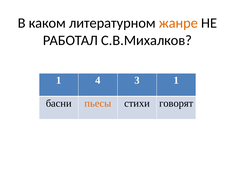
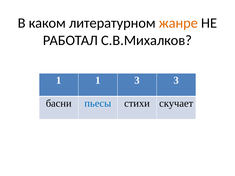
1 4: 4 -> 1 (98, 80)
3 1: 1 -> 3 (176, 80)
пьесы colour: orange -> blue (98, 103)
говорят: говорят -> скучает (176, 103)
